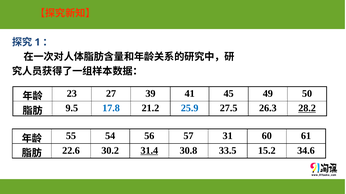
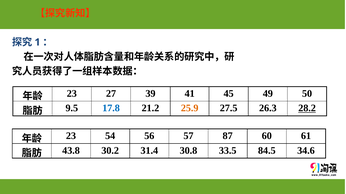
25.9 colour: blue -> orange (190, 108)
55: 55 -> 23 (71, 136)
31: 31 -> 87 (228, 136)
22.6: 22.6 -> 43.8 (71, 150)
31.4 underline: present -> none (149, 150)
15.2: 15.2 -> 84.5 (267, 150)
